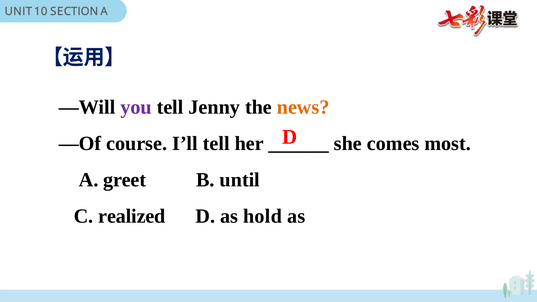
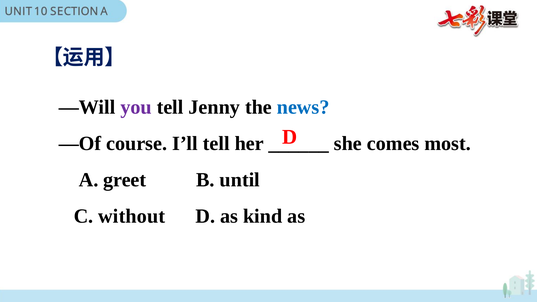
news colour: orange -> blue (303, 107)
realized: realized -> without (132, 216)
hold: hold -> kind (263, 216)
